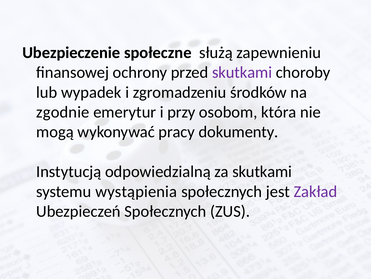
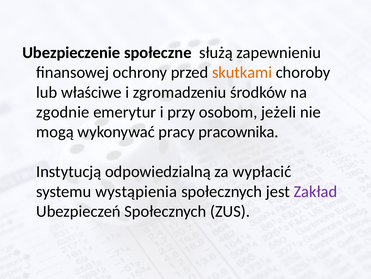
skutkami colour: purple -> orange (242, 72)
wypadek: wypadek -> właściwe (91, 92)
która: która -> jeżeli (279, 112)
dokumenty: dokumenty -> pracownika (239, 132)
za skutkami: skutkami -> wypłacić (262, 171)
